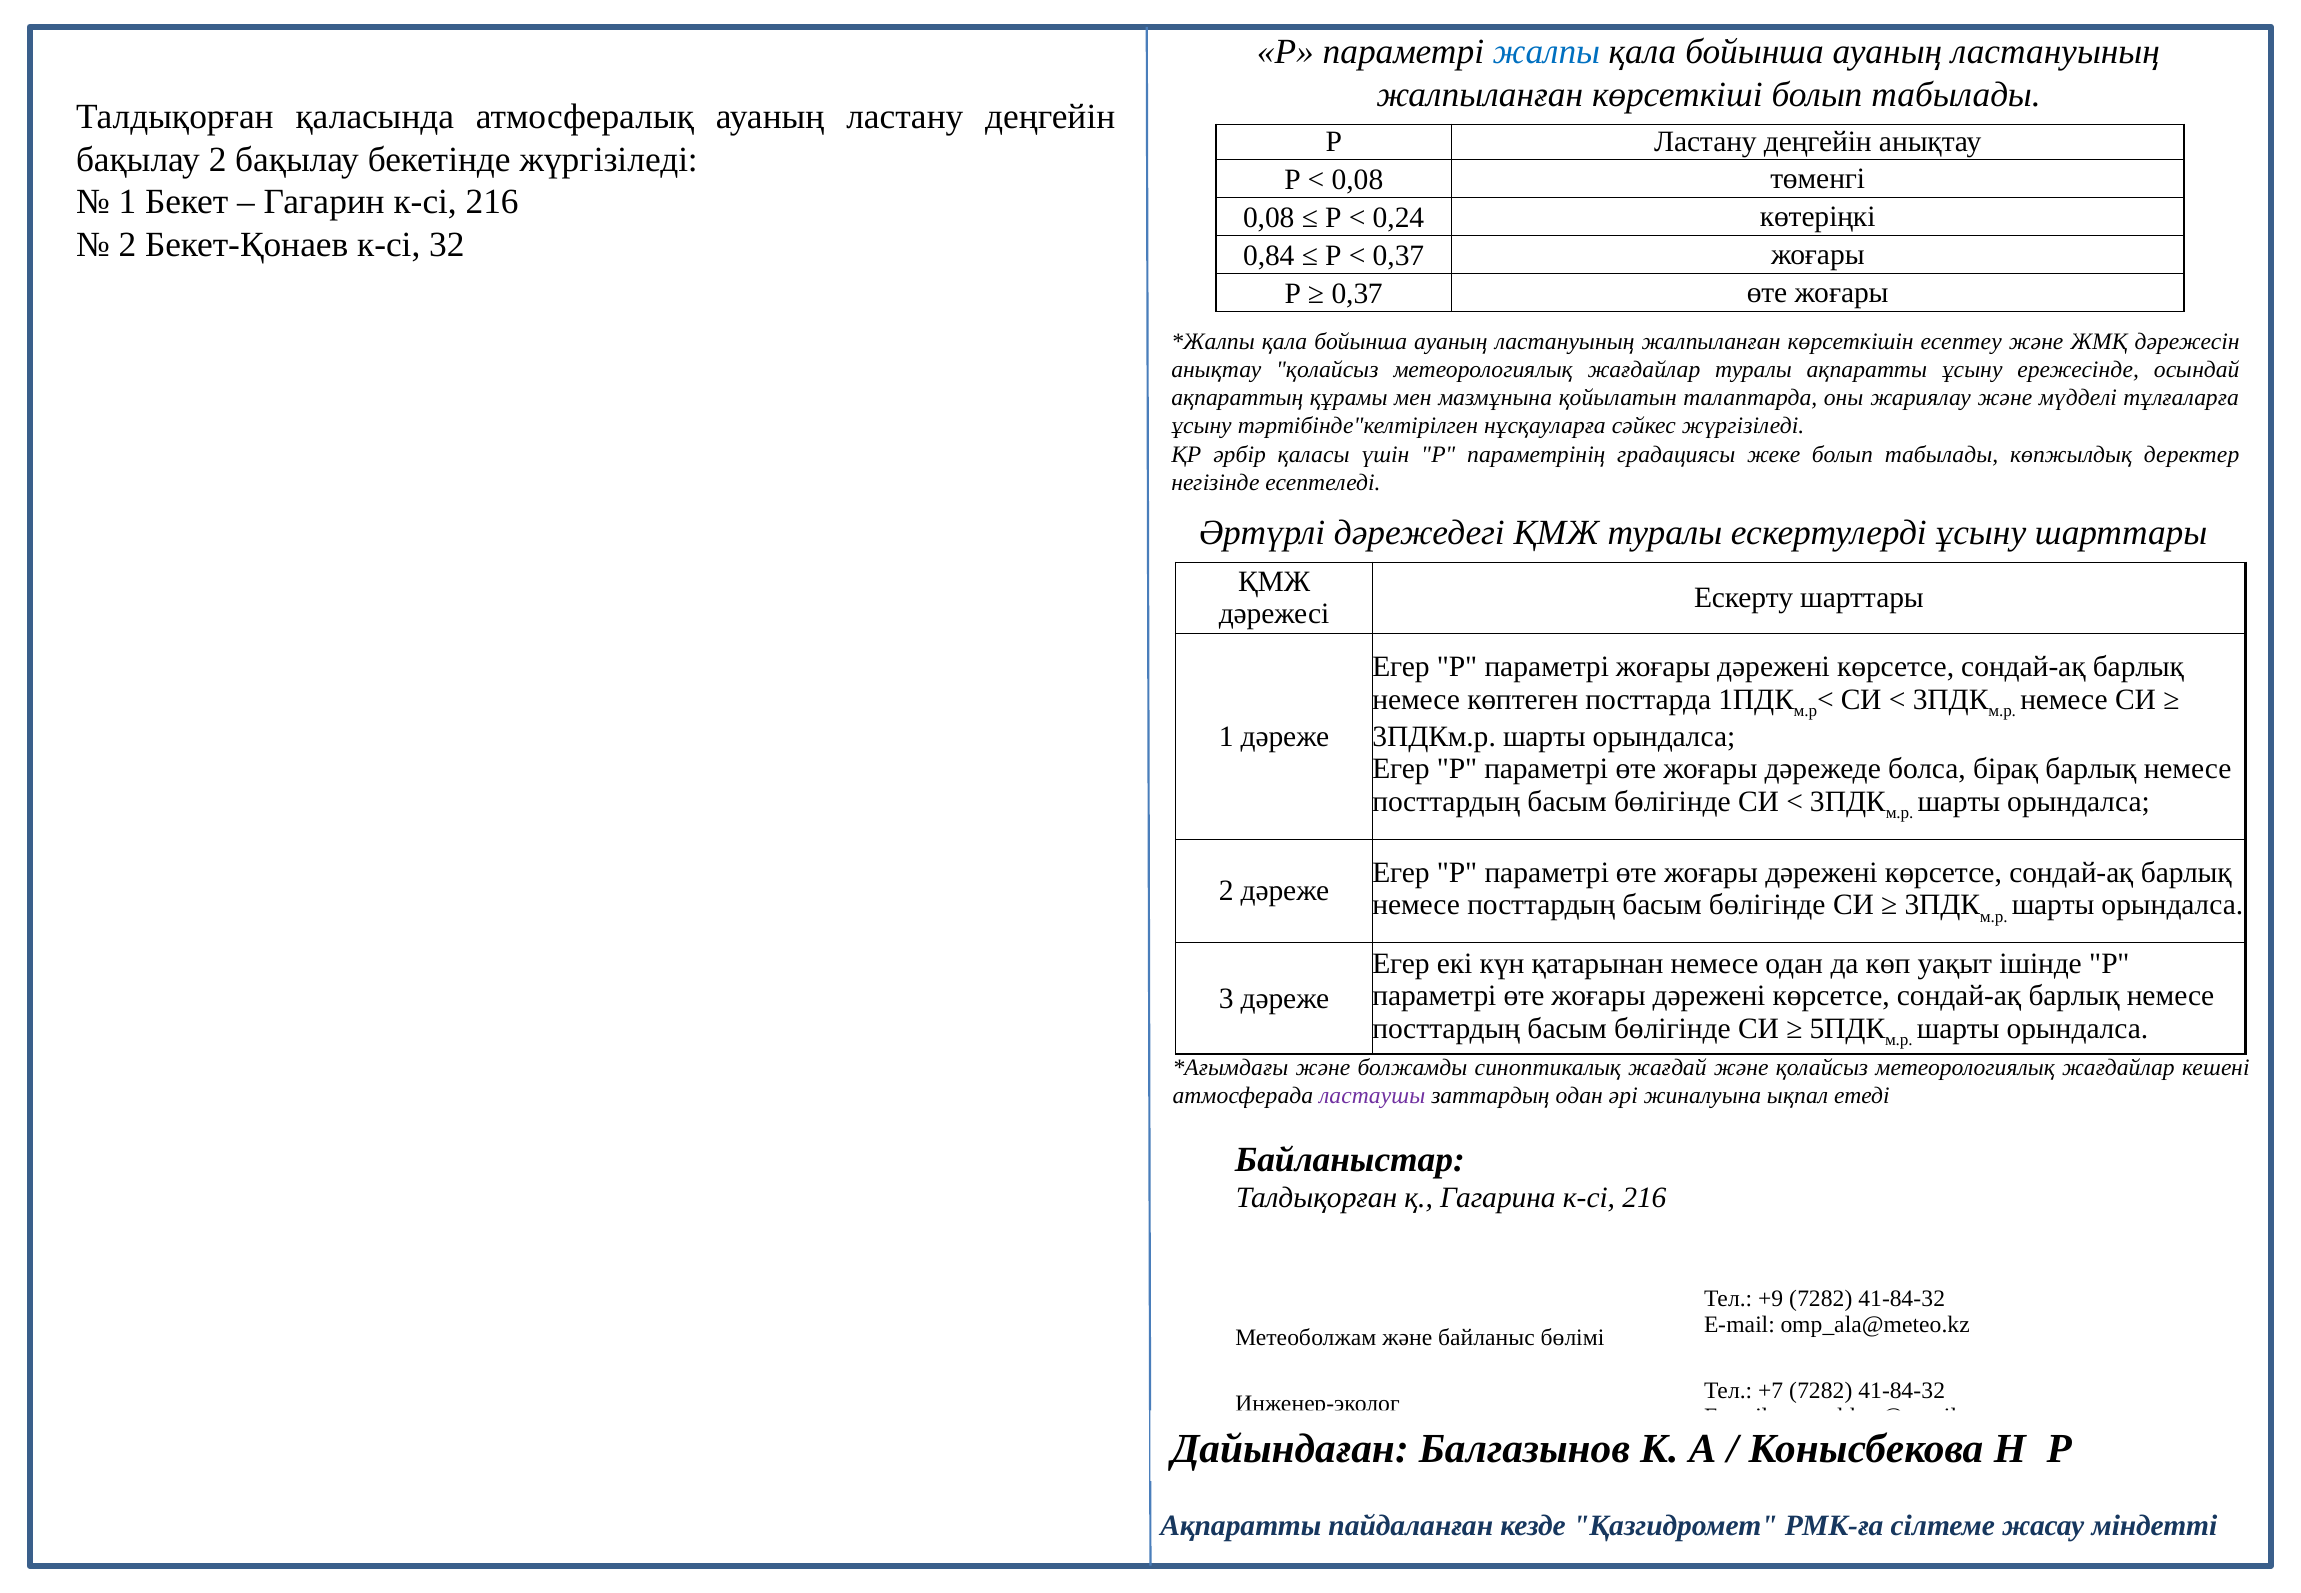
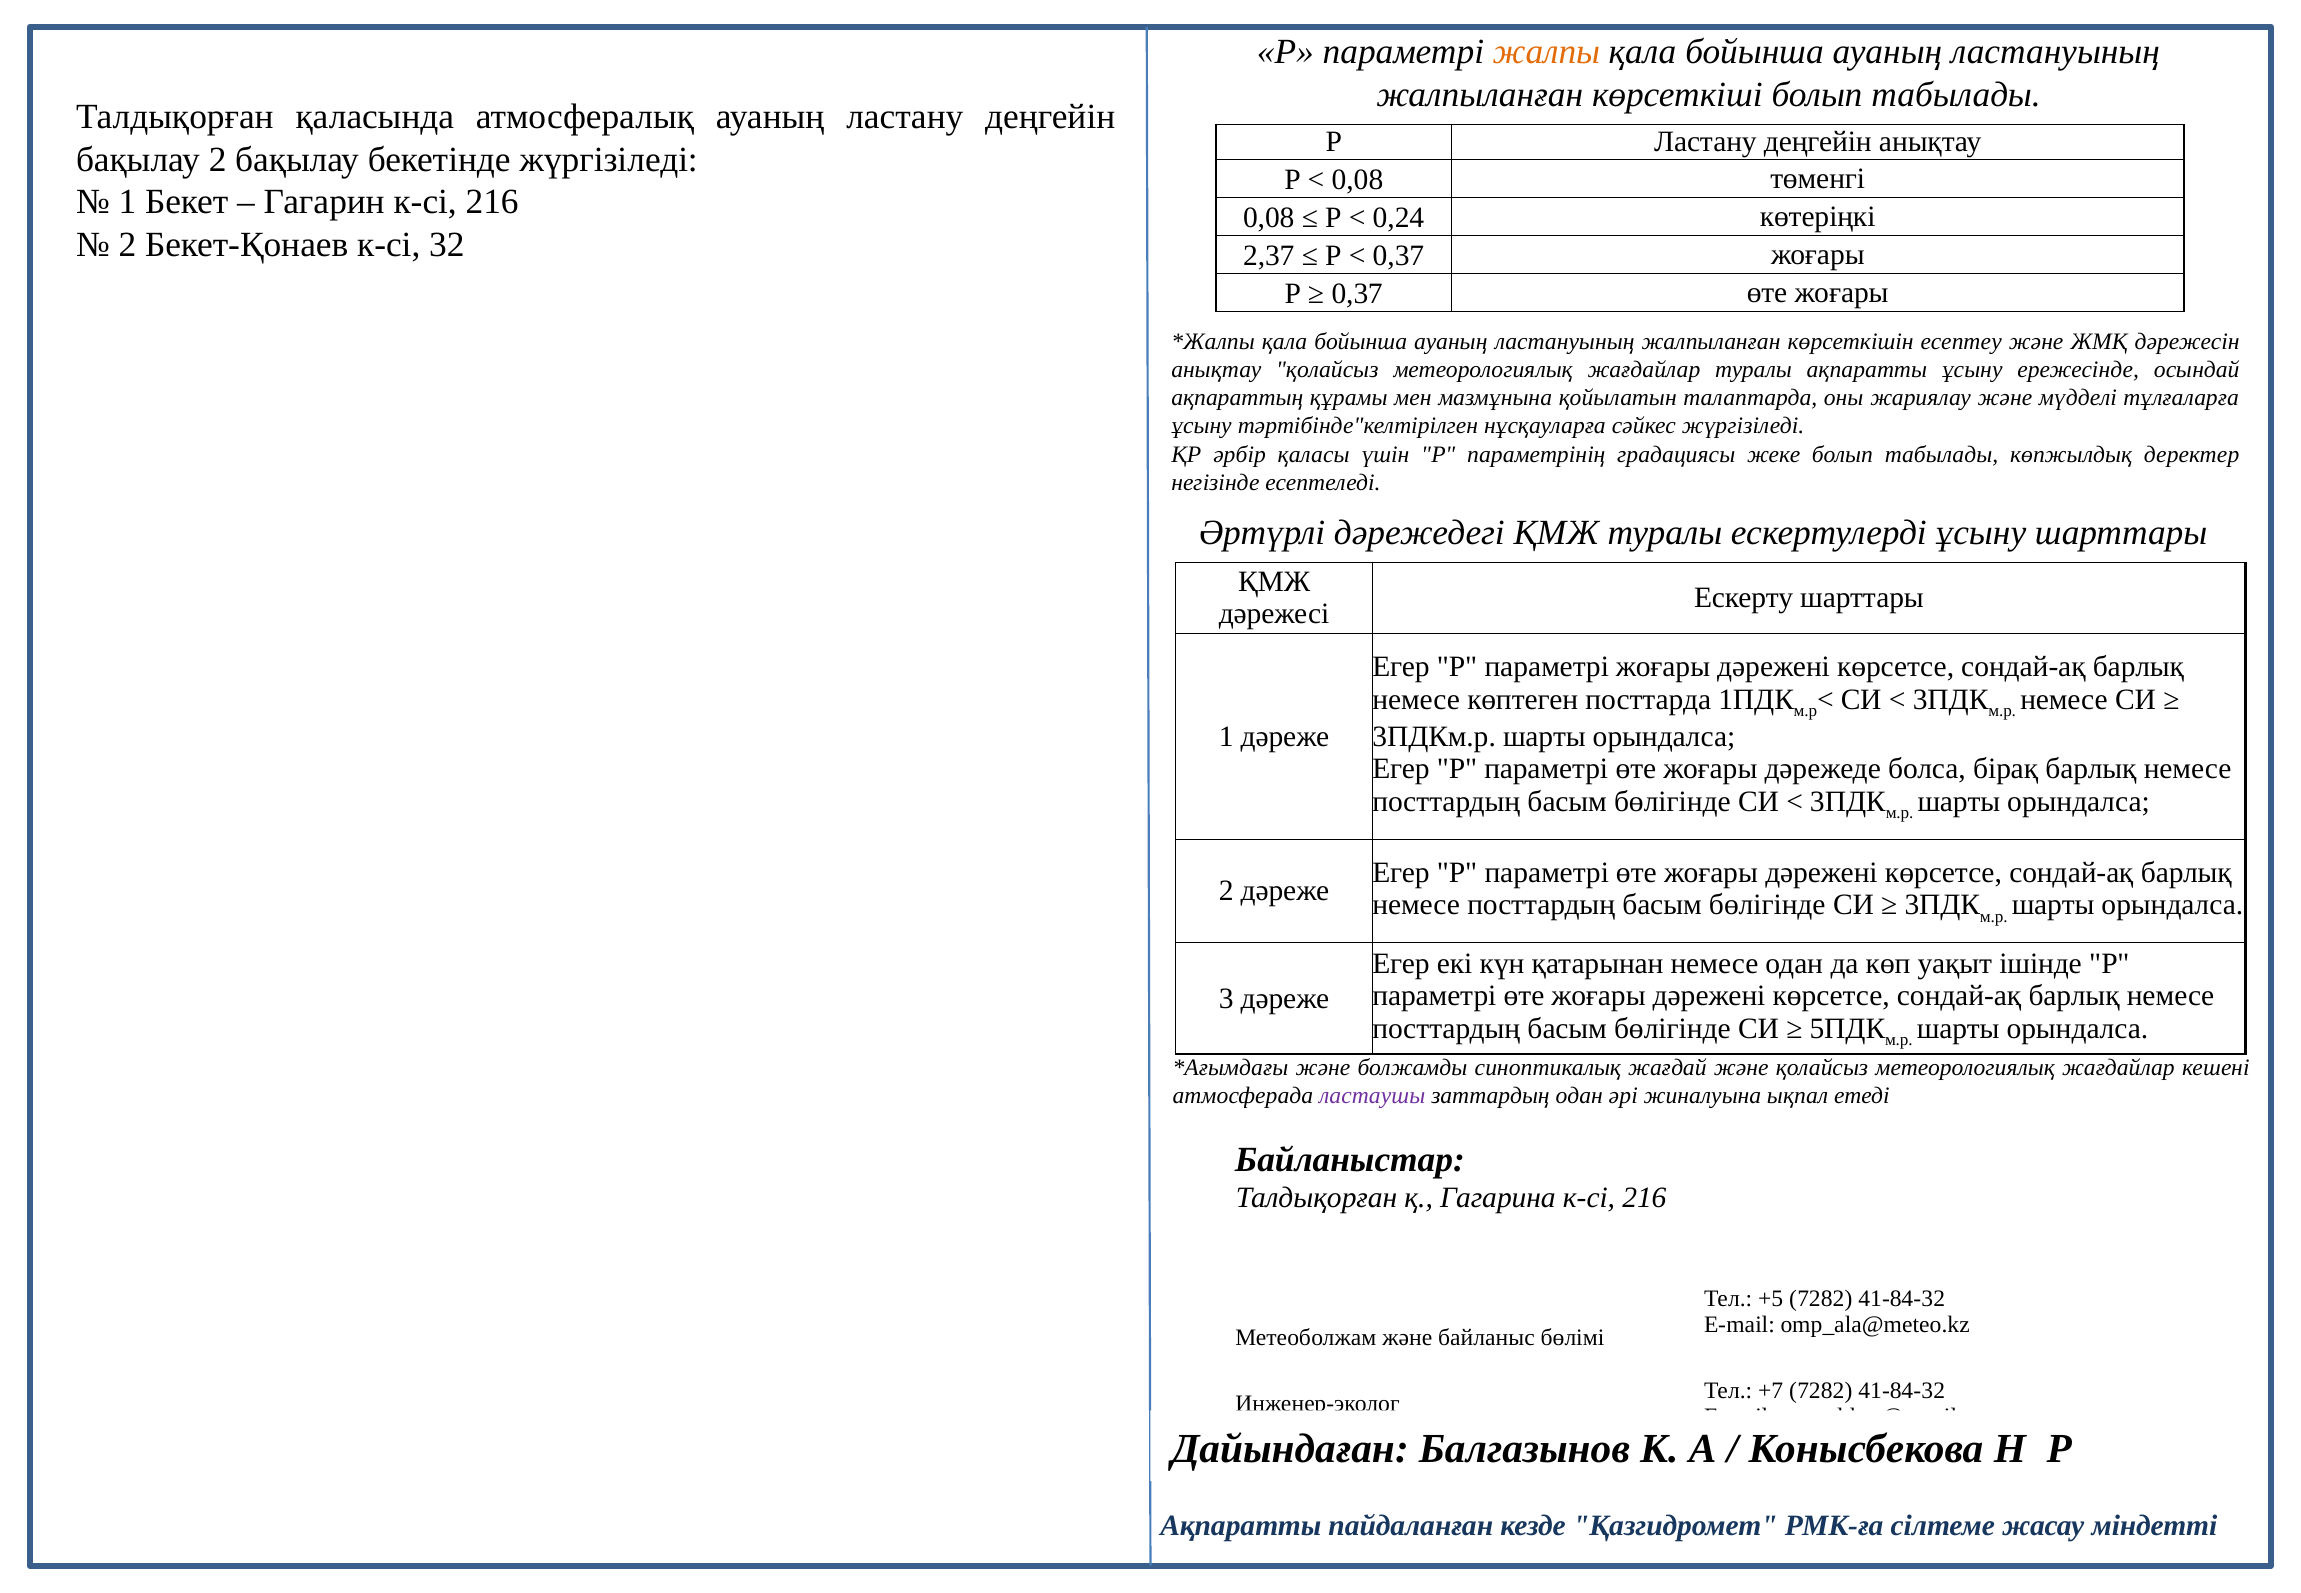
жалпы colour: blue -> orange (1546, 52)
0,84: 0,84 -> 2,37 (1269, 256)
+9: +9 -> +5 (1771, 1299)
